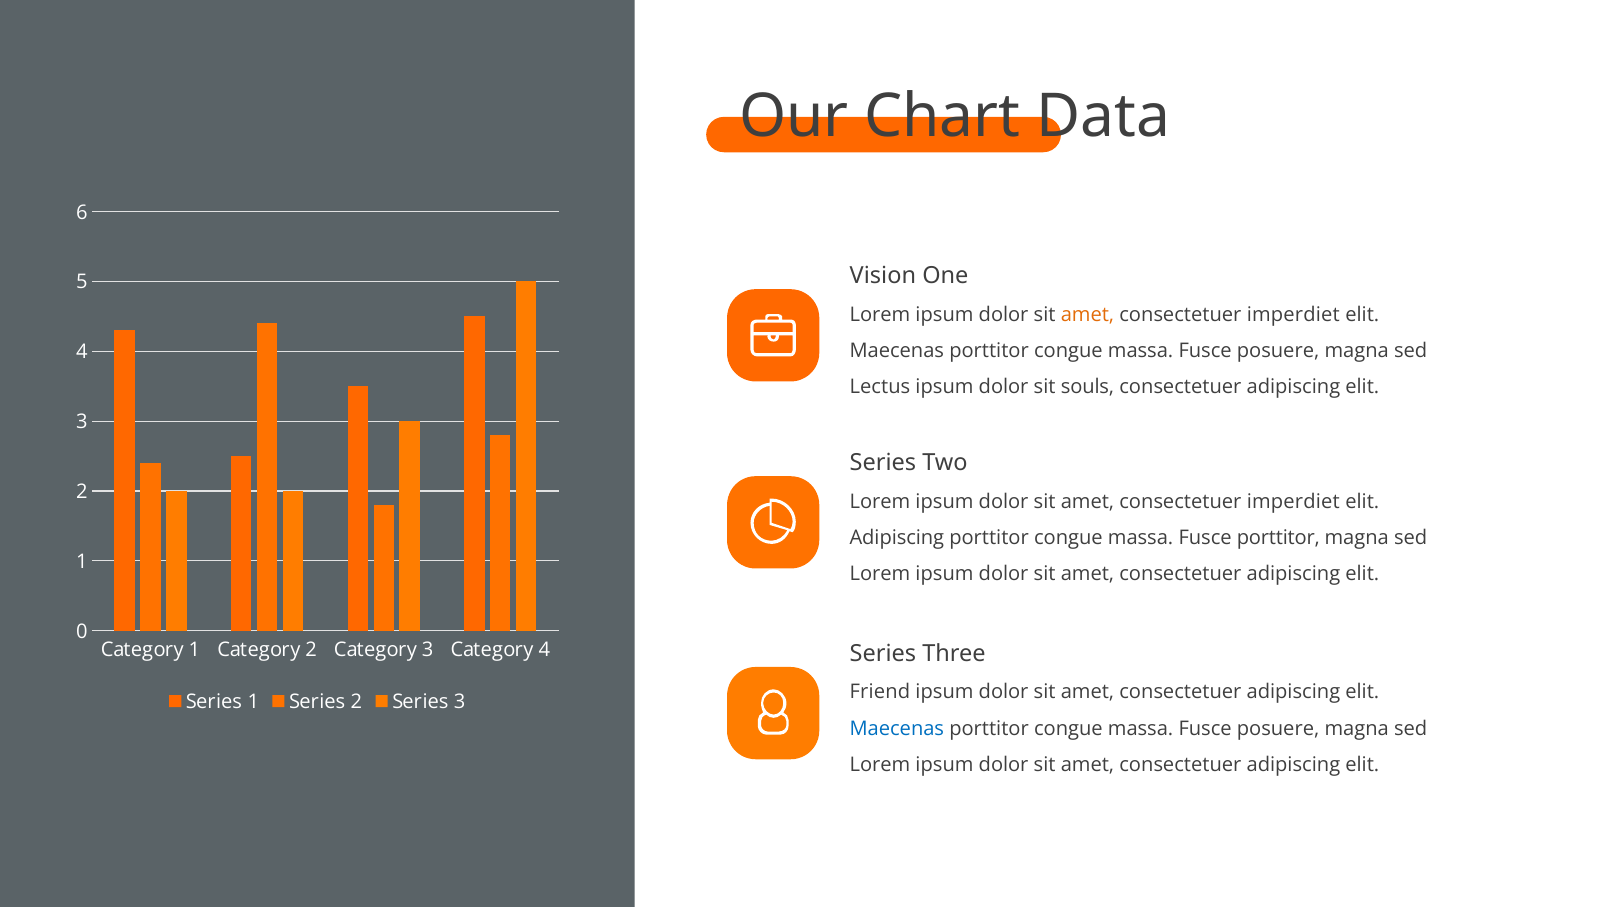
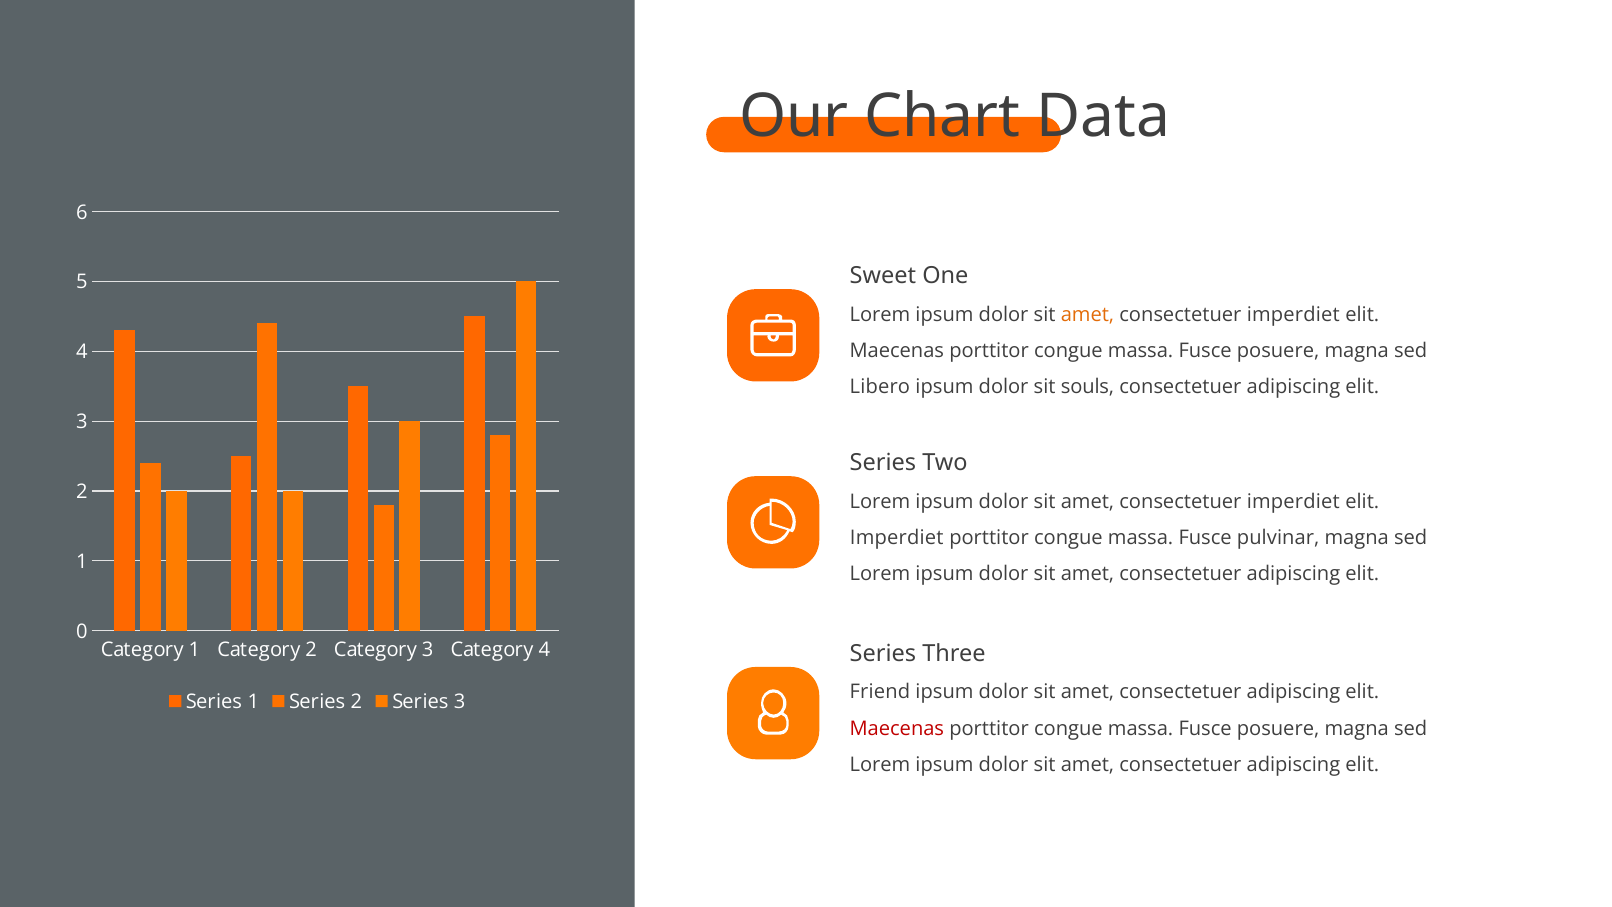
Vision: Vision -> Sweet (883, 276)
Lectus: Lectus -> Libero (880, 387)
Adipiscing: Adipiscing -> Imperdiet (897, 538)
Fusce porttitor: porttitor -> pulvinar (1278, 538)
Maecenas colour: blue -> red (897, 728)
